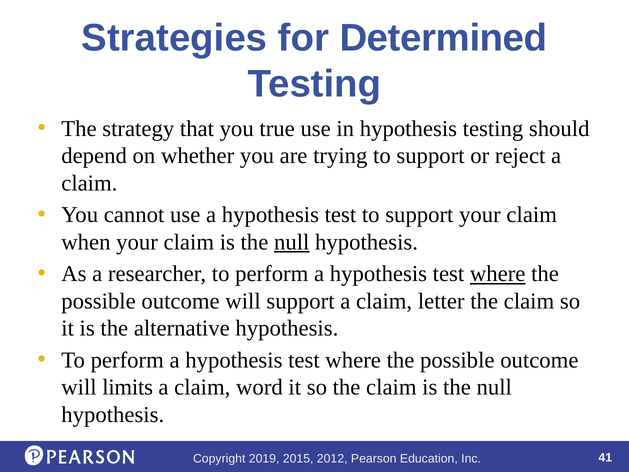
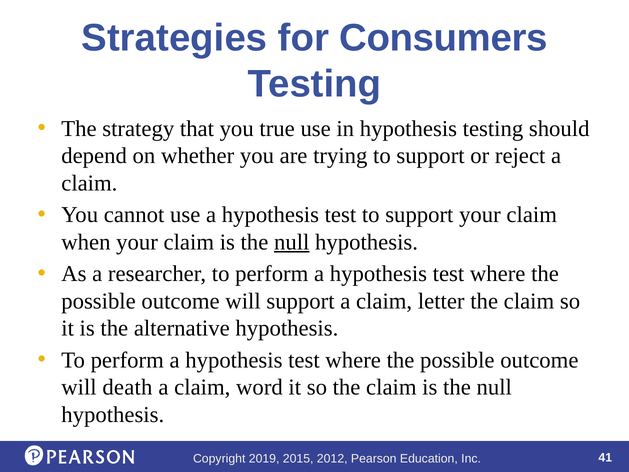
Determined: Determined -> Consumers (443, 38)
where underline: present -> none (498, 274)
limits: limits -> death (127, 387)
